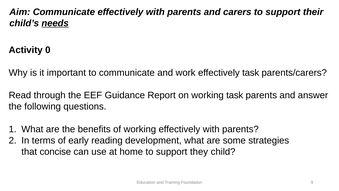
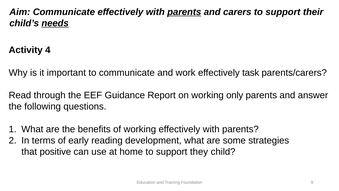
parents underline: none -> present (184, 12)
0: 0 -> 4 (48, 50)
working task: task -> only (235, 95)
concise: concise -> positive (55, 152)
